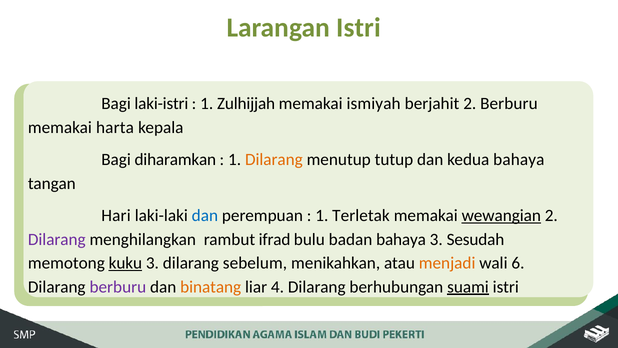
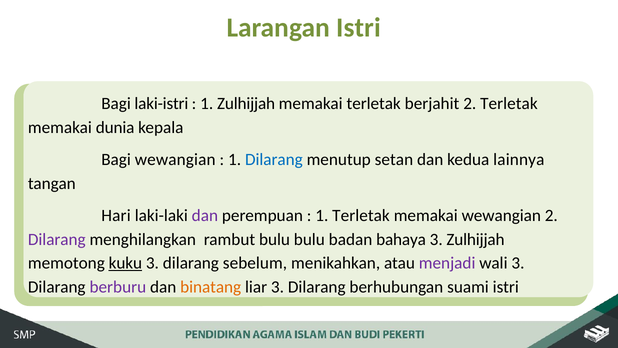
memakai ismiyah: ismiyah -> terletak (374, 104)
2 Berburu: Berburu -> Terletak (509, 104)
harta: harta -> dunia (115, 127)
Bagi diharamkan: diharamkan -> wewangian (175, 159)
Dilarang colour: orange -> blue (274, 159)
tutup: tutup -> setan (394, 159)
kedua bahaya: bahaya -> lainnya (519, 159)
dan colour: blue -> purple (205, 215)
wewangian underline: present -> none (501, 215)
rambut ifrad: ifrad -> bulu (274, 239)
3 Sesudah: Sesudah -> Zulhijjah (476, 239)
menjadi colour: orange -> purple (447, 263)
wali 6: 6 -> 3 (518, 263)
liar 4: 4 -> 3 (278, 287)
suami underline: present -> none (468, 287)
